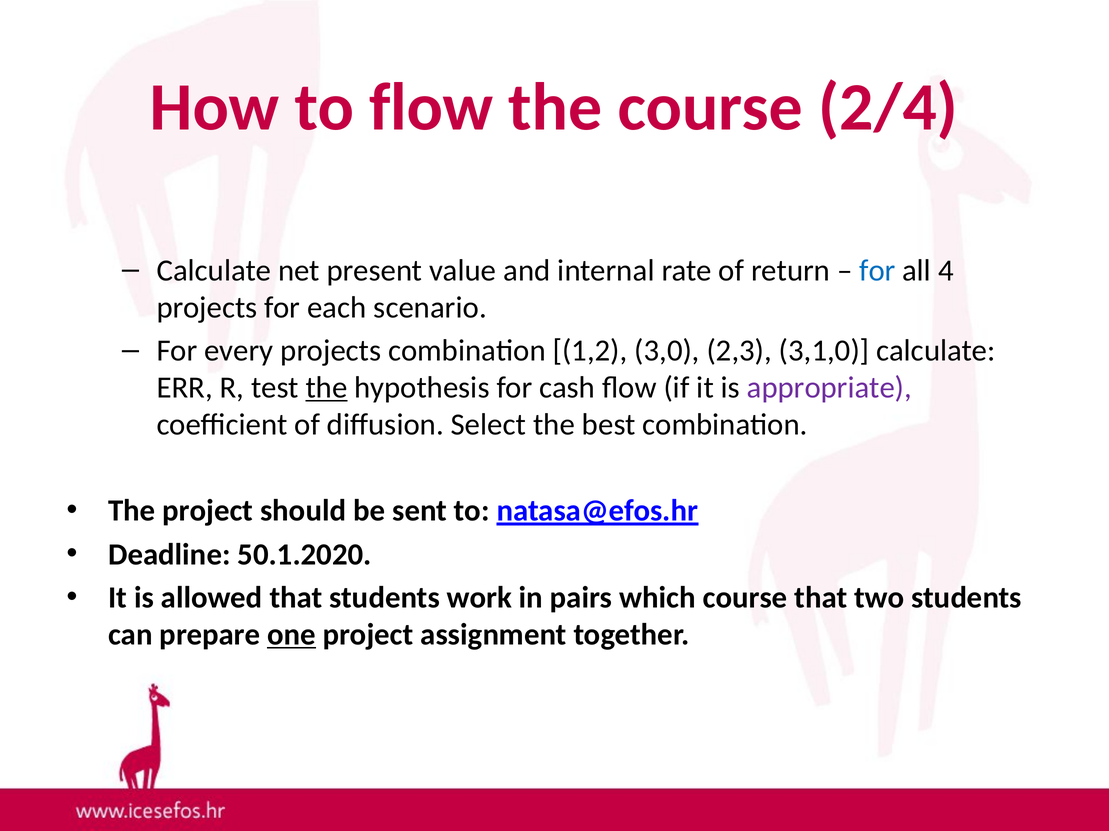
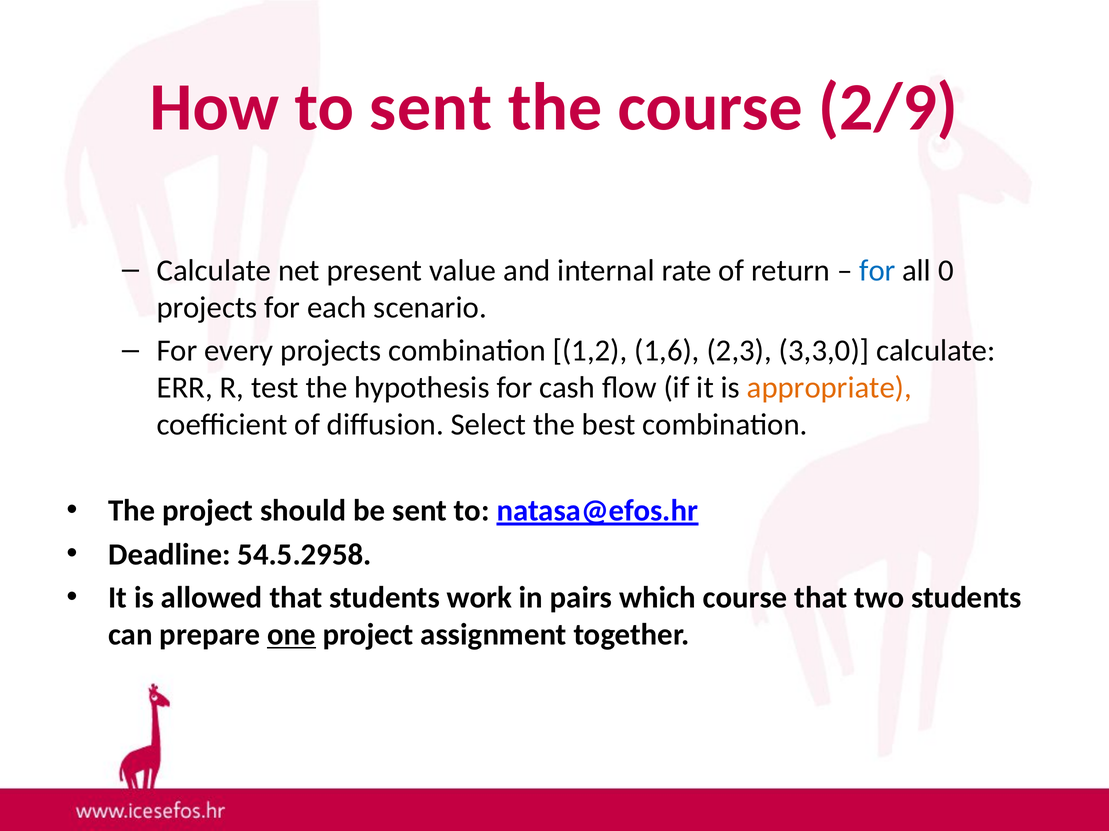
to flow: flow -> sent (431, 107)
2/4: 2/4 -> 2/9 (888, 107)
4: 4 -> 0 (946, 271)
3,0: 3,0 -> 1,6 (667, 351)
3,1,0: 3,1,0 -> 3,3,0 (824, 351)
the underline: present -> none (326, 388)
appropriate colour: purple -> orange (829, 388)
50.1.2020: 50.1.2020 -> 54.5.2958 (304, 555)
